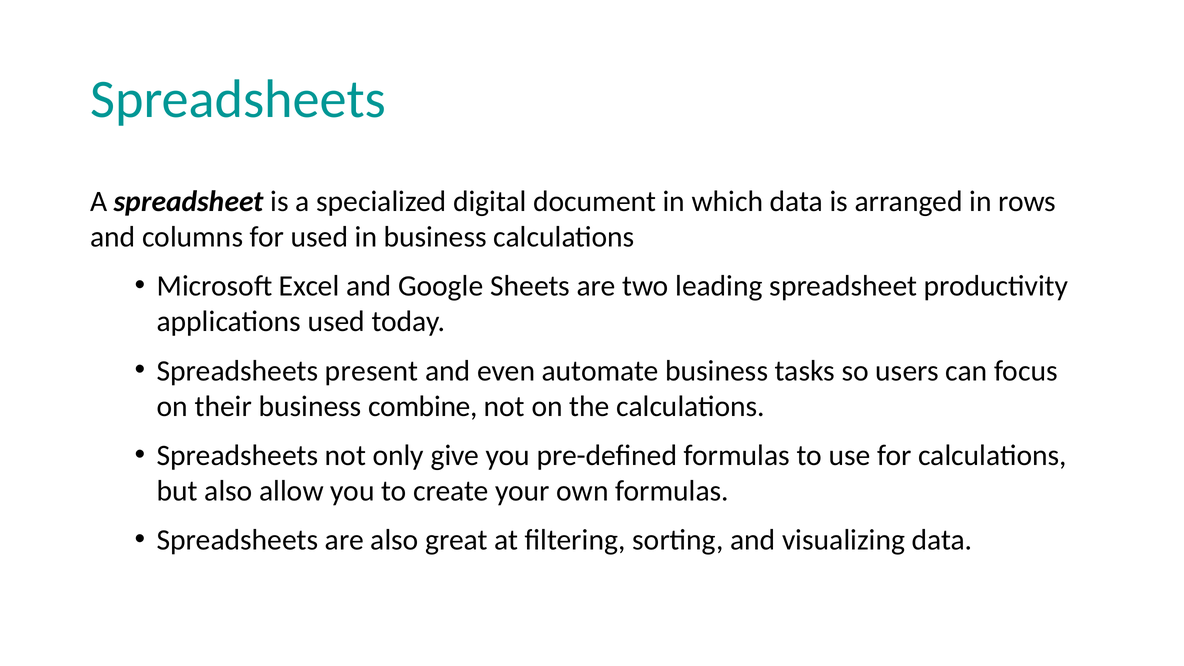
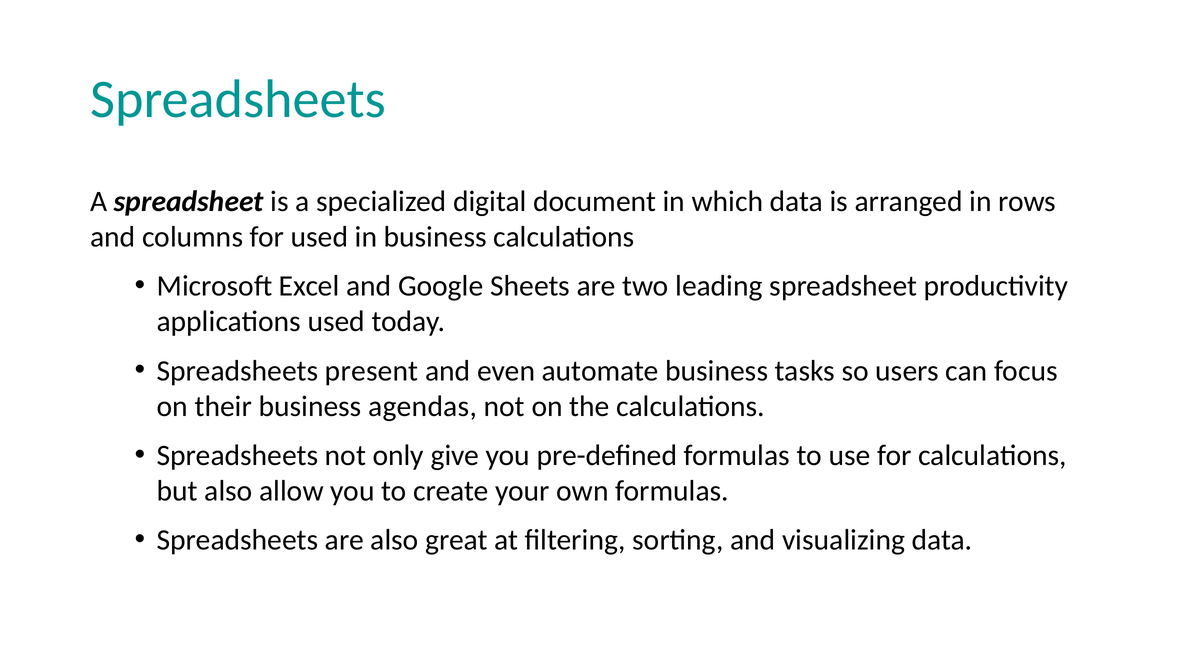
combine: combine -> agendas (423, 406)
